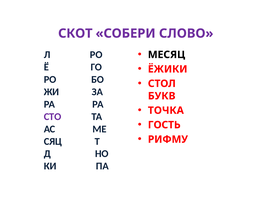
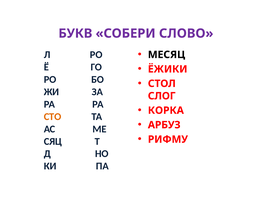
СКОТ: СКОТ -> БУКВ (75, 33)
БУКВ: БУКВ -> СЛОГ (162, 96)
ТОЧКА: ТОЧКА -> КОРКА (166, 111)
СТО colour: purple -> orange (53, 117)
ГОСТЬ: ГОСТЬ -> АРБУЗ (164, 125)
